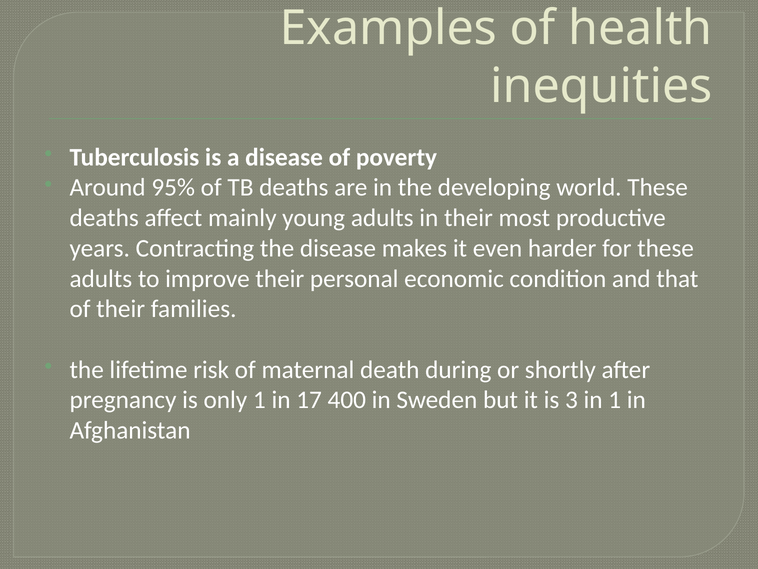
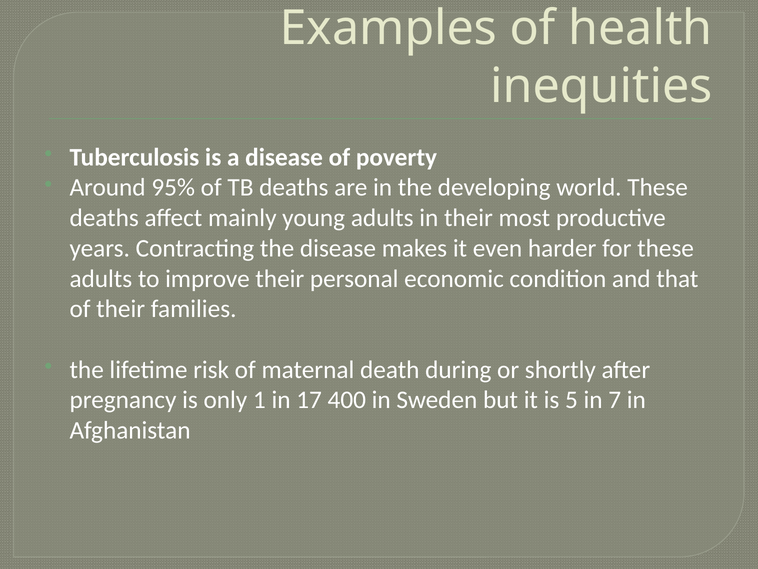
3: 3 -> 5 (571, 400)
in 1: 1 -> 7 (615, 400)
